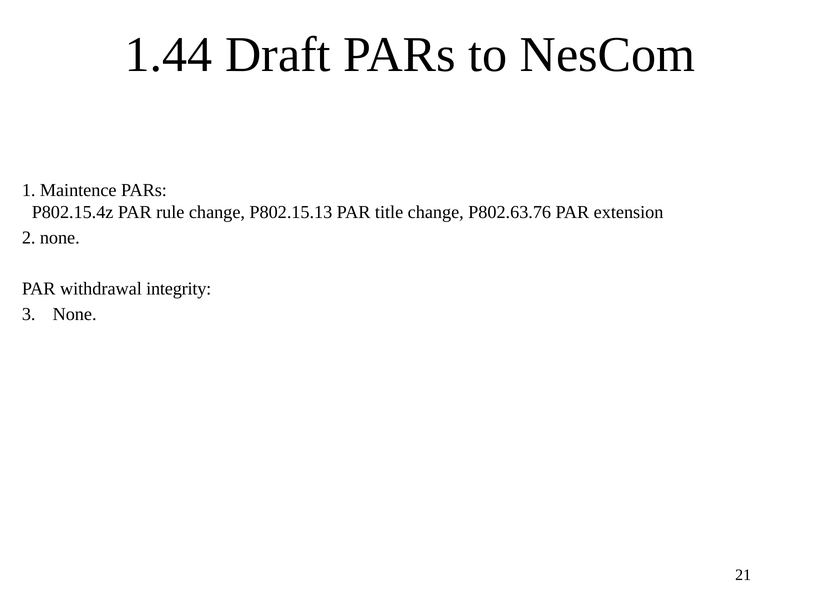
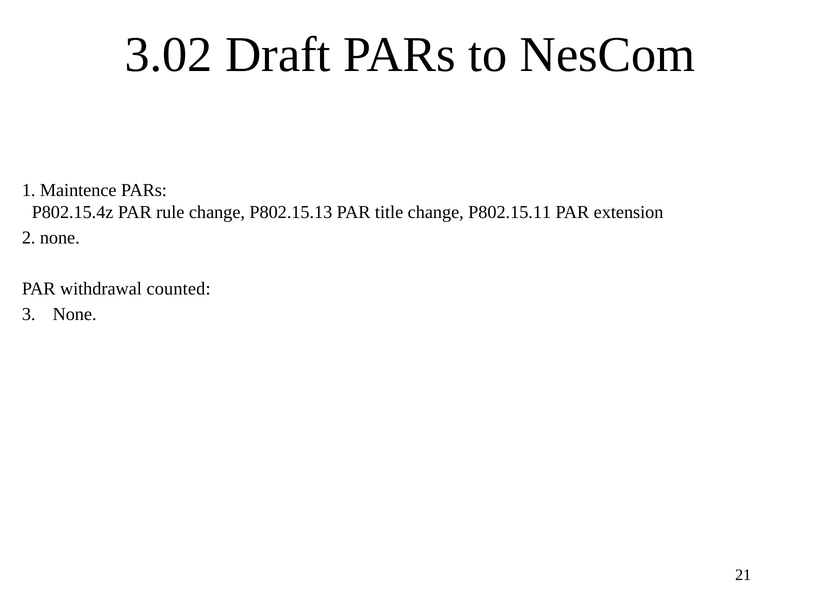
1.44: 1.44 -> 3.02 (169, 55)
P802.63.76: P802.63.76 -> P802.15.11 (510, 212)
integrity: integrity -> counted (179, 289)
